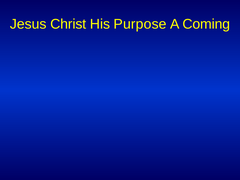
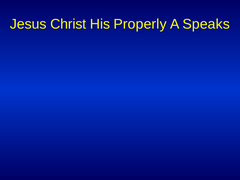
Purpose: Purpose -> Properly (140, 24)
Coming: Coming -> Speaks (206, 24)
